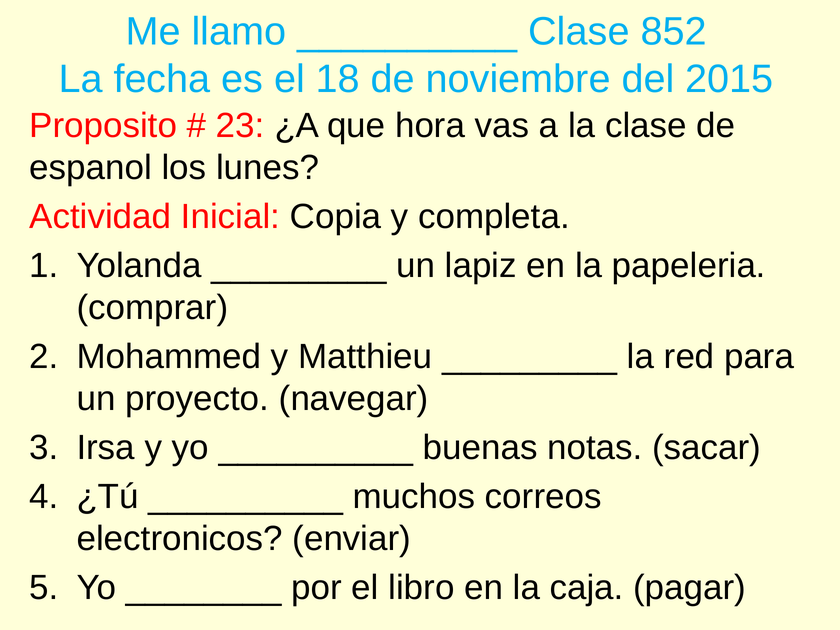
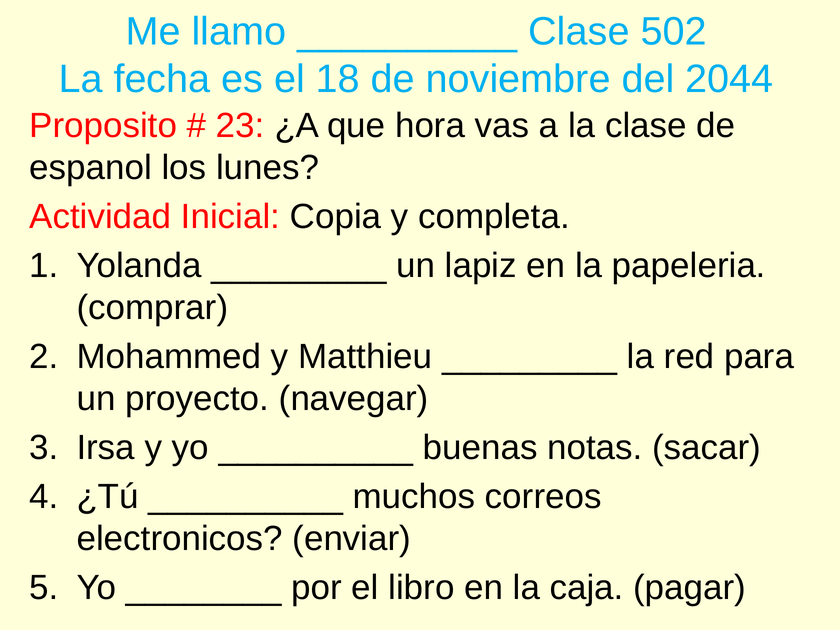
852: 852 -> 502 (674, 31)
2015: 2015 -> 2044 (729, 79)
